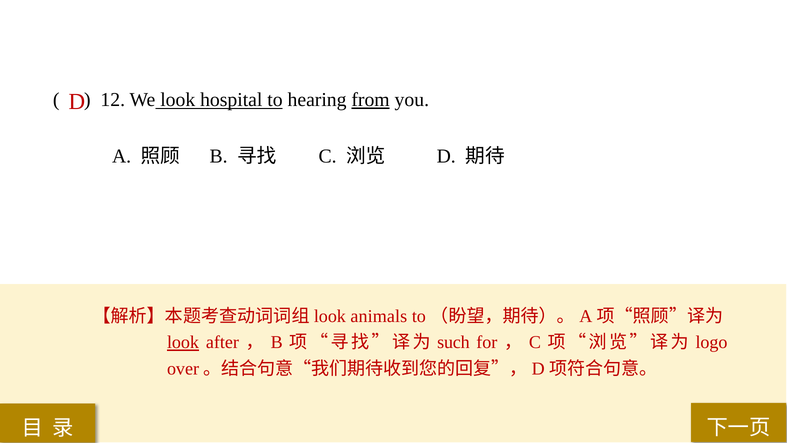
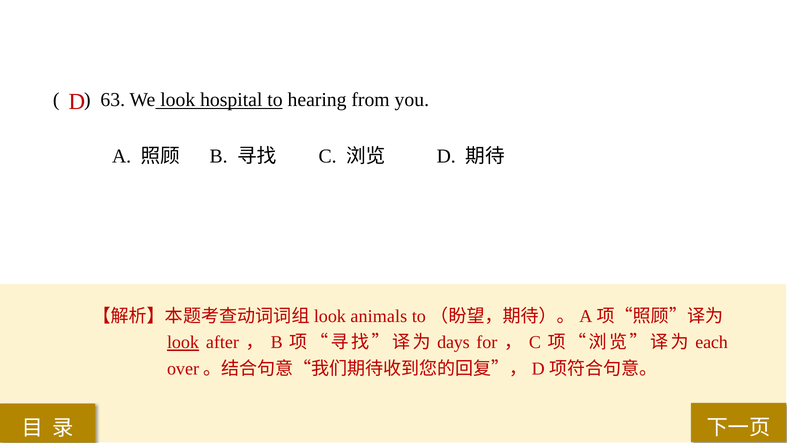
12: 12 -> 63 (113, 100)
from underline: present -> none (371, 100)
such: such -> days (453, 342)
logo: logo -> each (712, 342)
